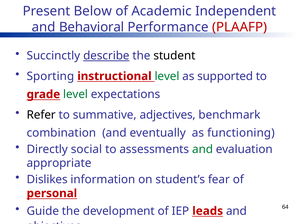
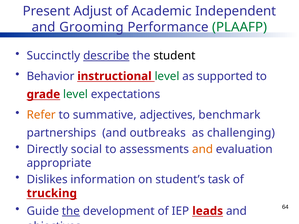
Below: Below -> Adjust (93, 11)
Behavioral: Behavioral -> Grooming (91, 27)
PLAAFP colour: red -> green (240, 27)
Sporting: Sporting -> Behavior (51, 76)
Refer colour: black -> orange (41, 115)
combination: combination -> partnerships (61, 133)
eventually: eventually -> outbreaks (158, 133)
functioning: functioning -> challenging (241, 133)
and colour: green -> orange (203, 149)
fear: fear -> task (219, 180)
personal: personal -> trucking (52, 194)
the underline: none -> present (71, 211)
